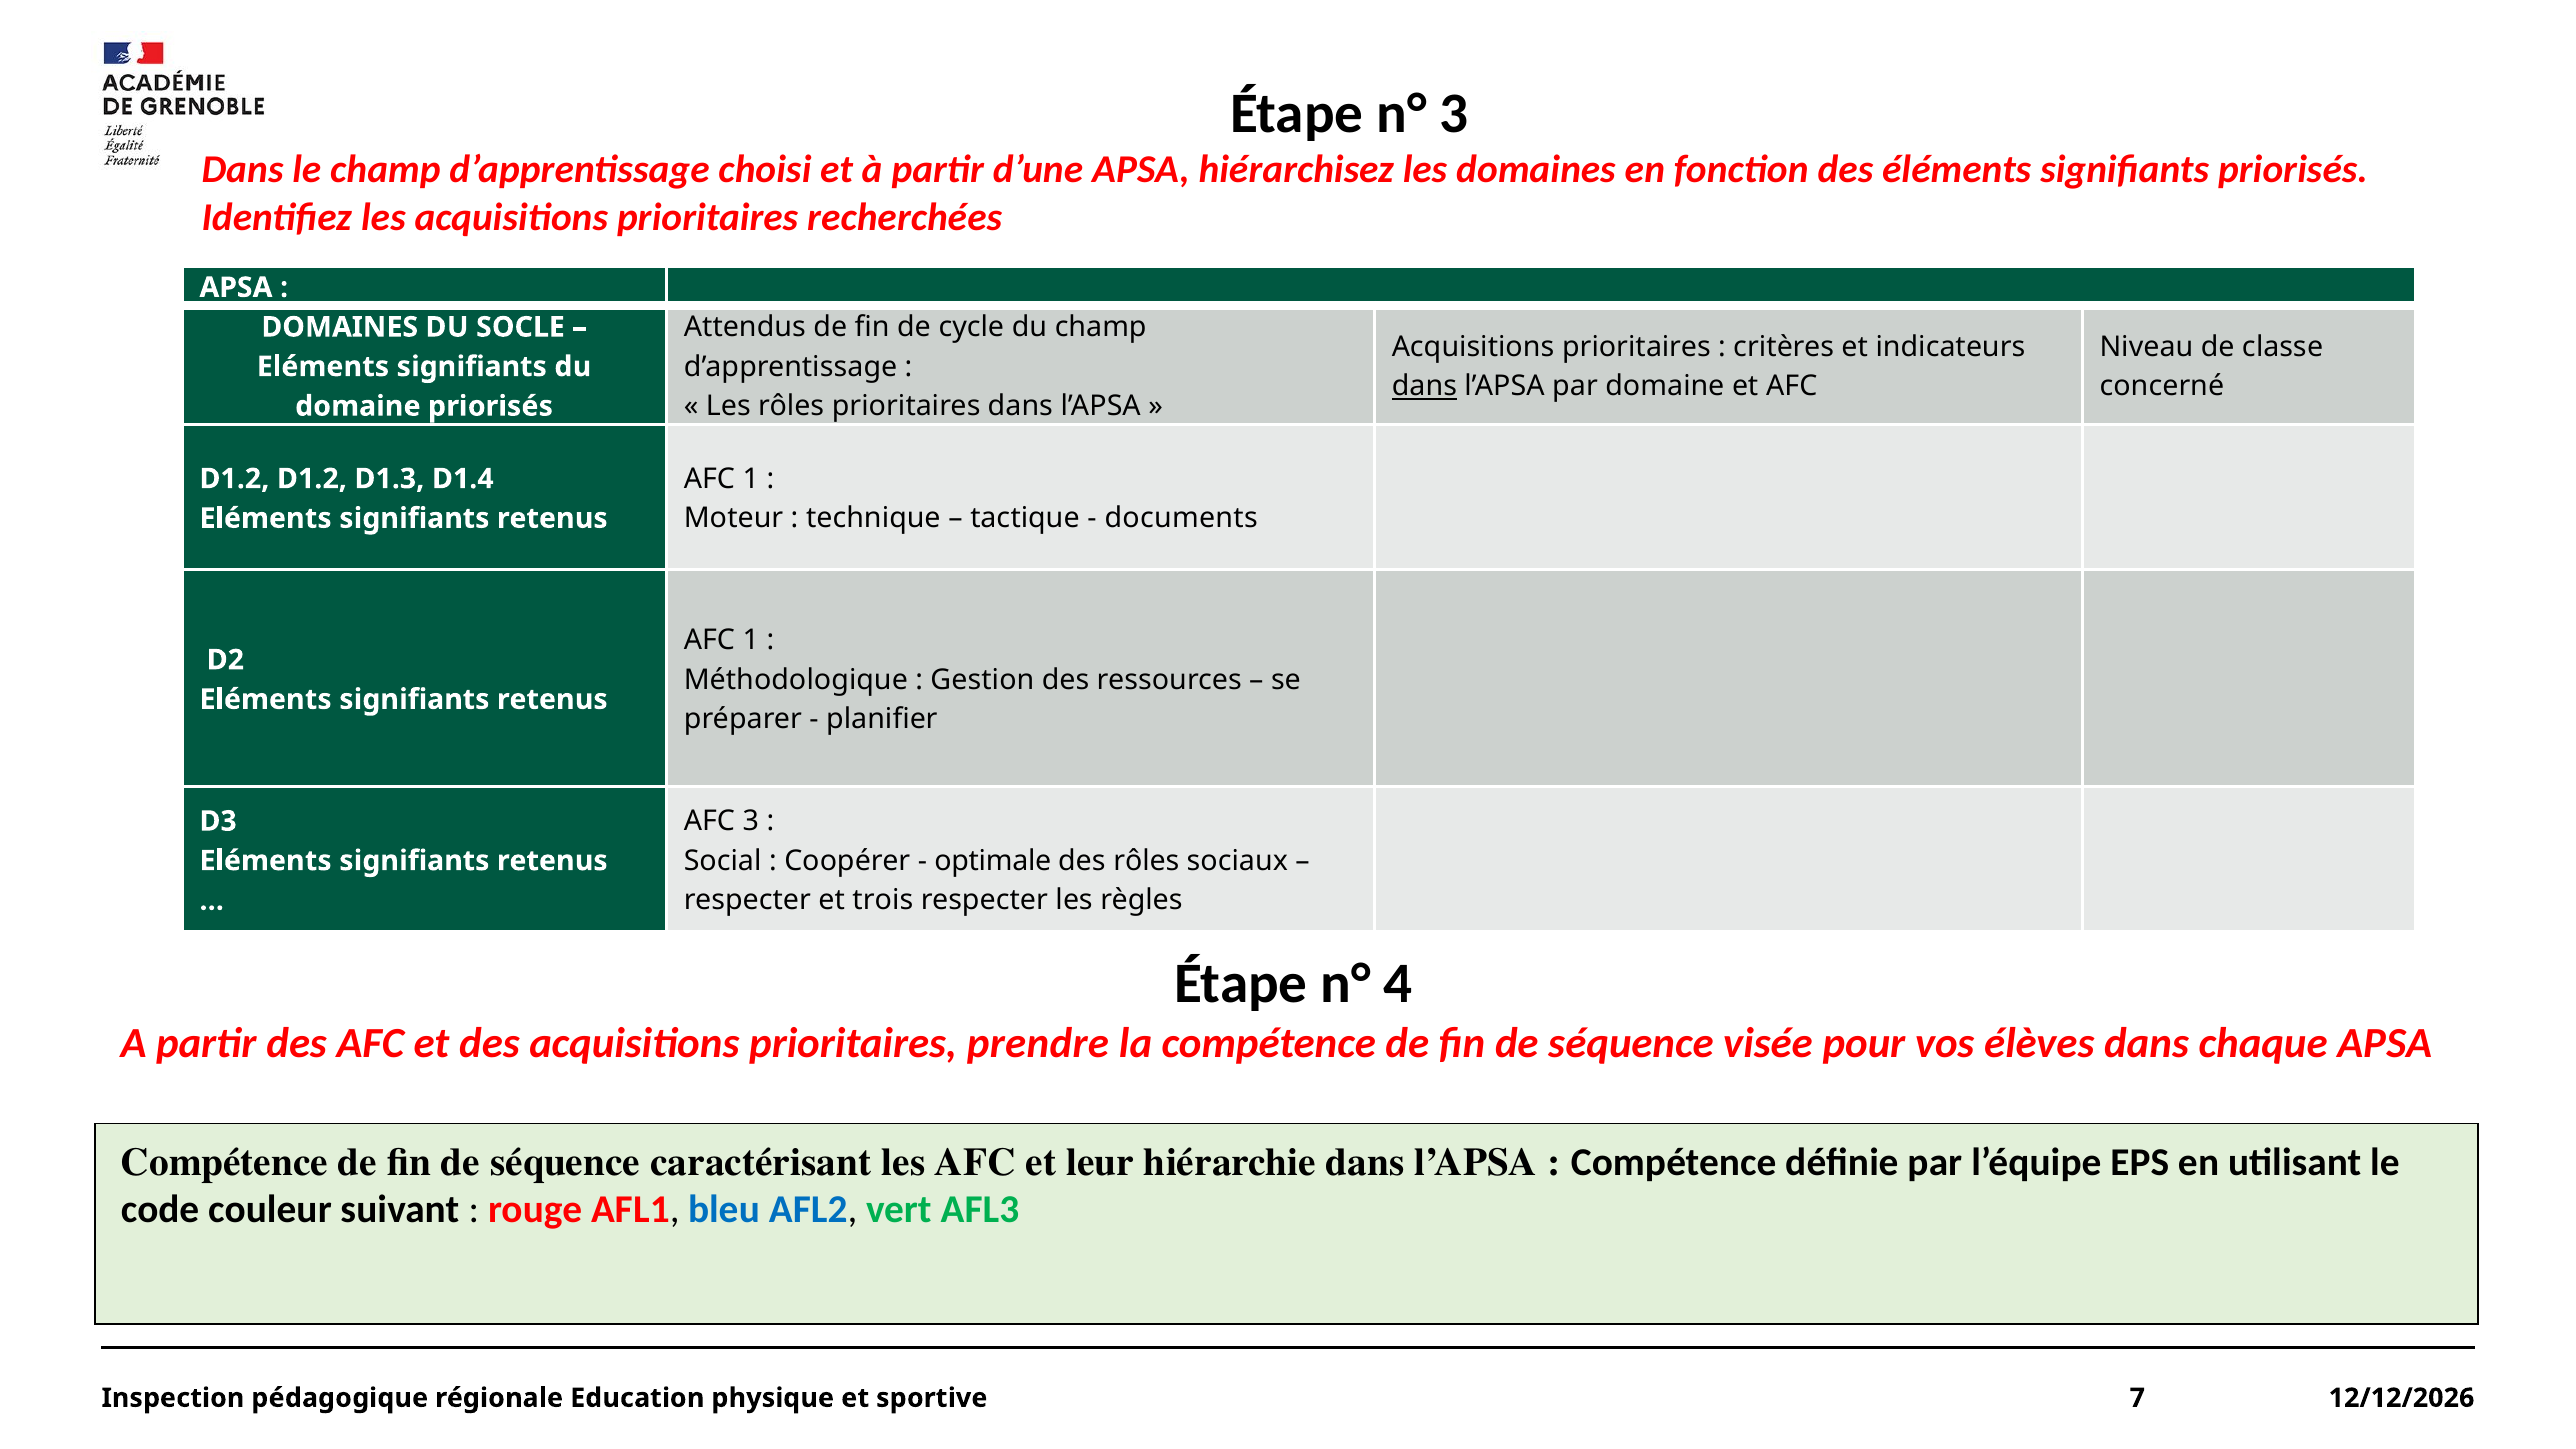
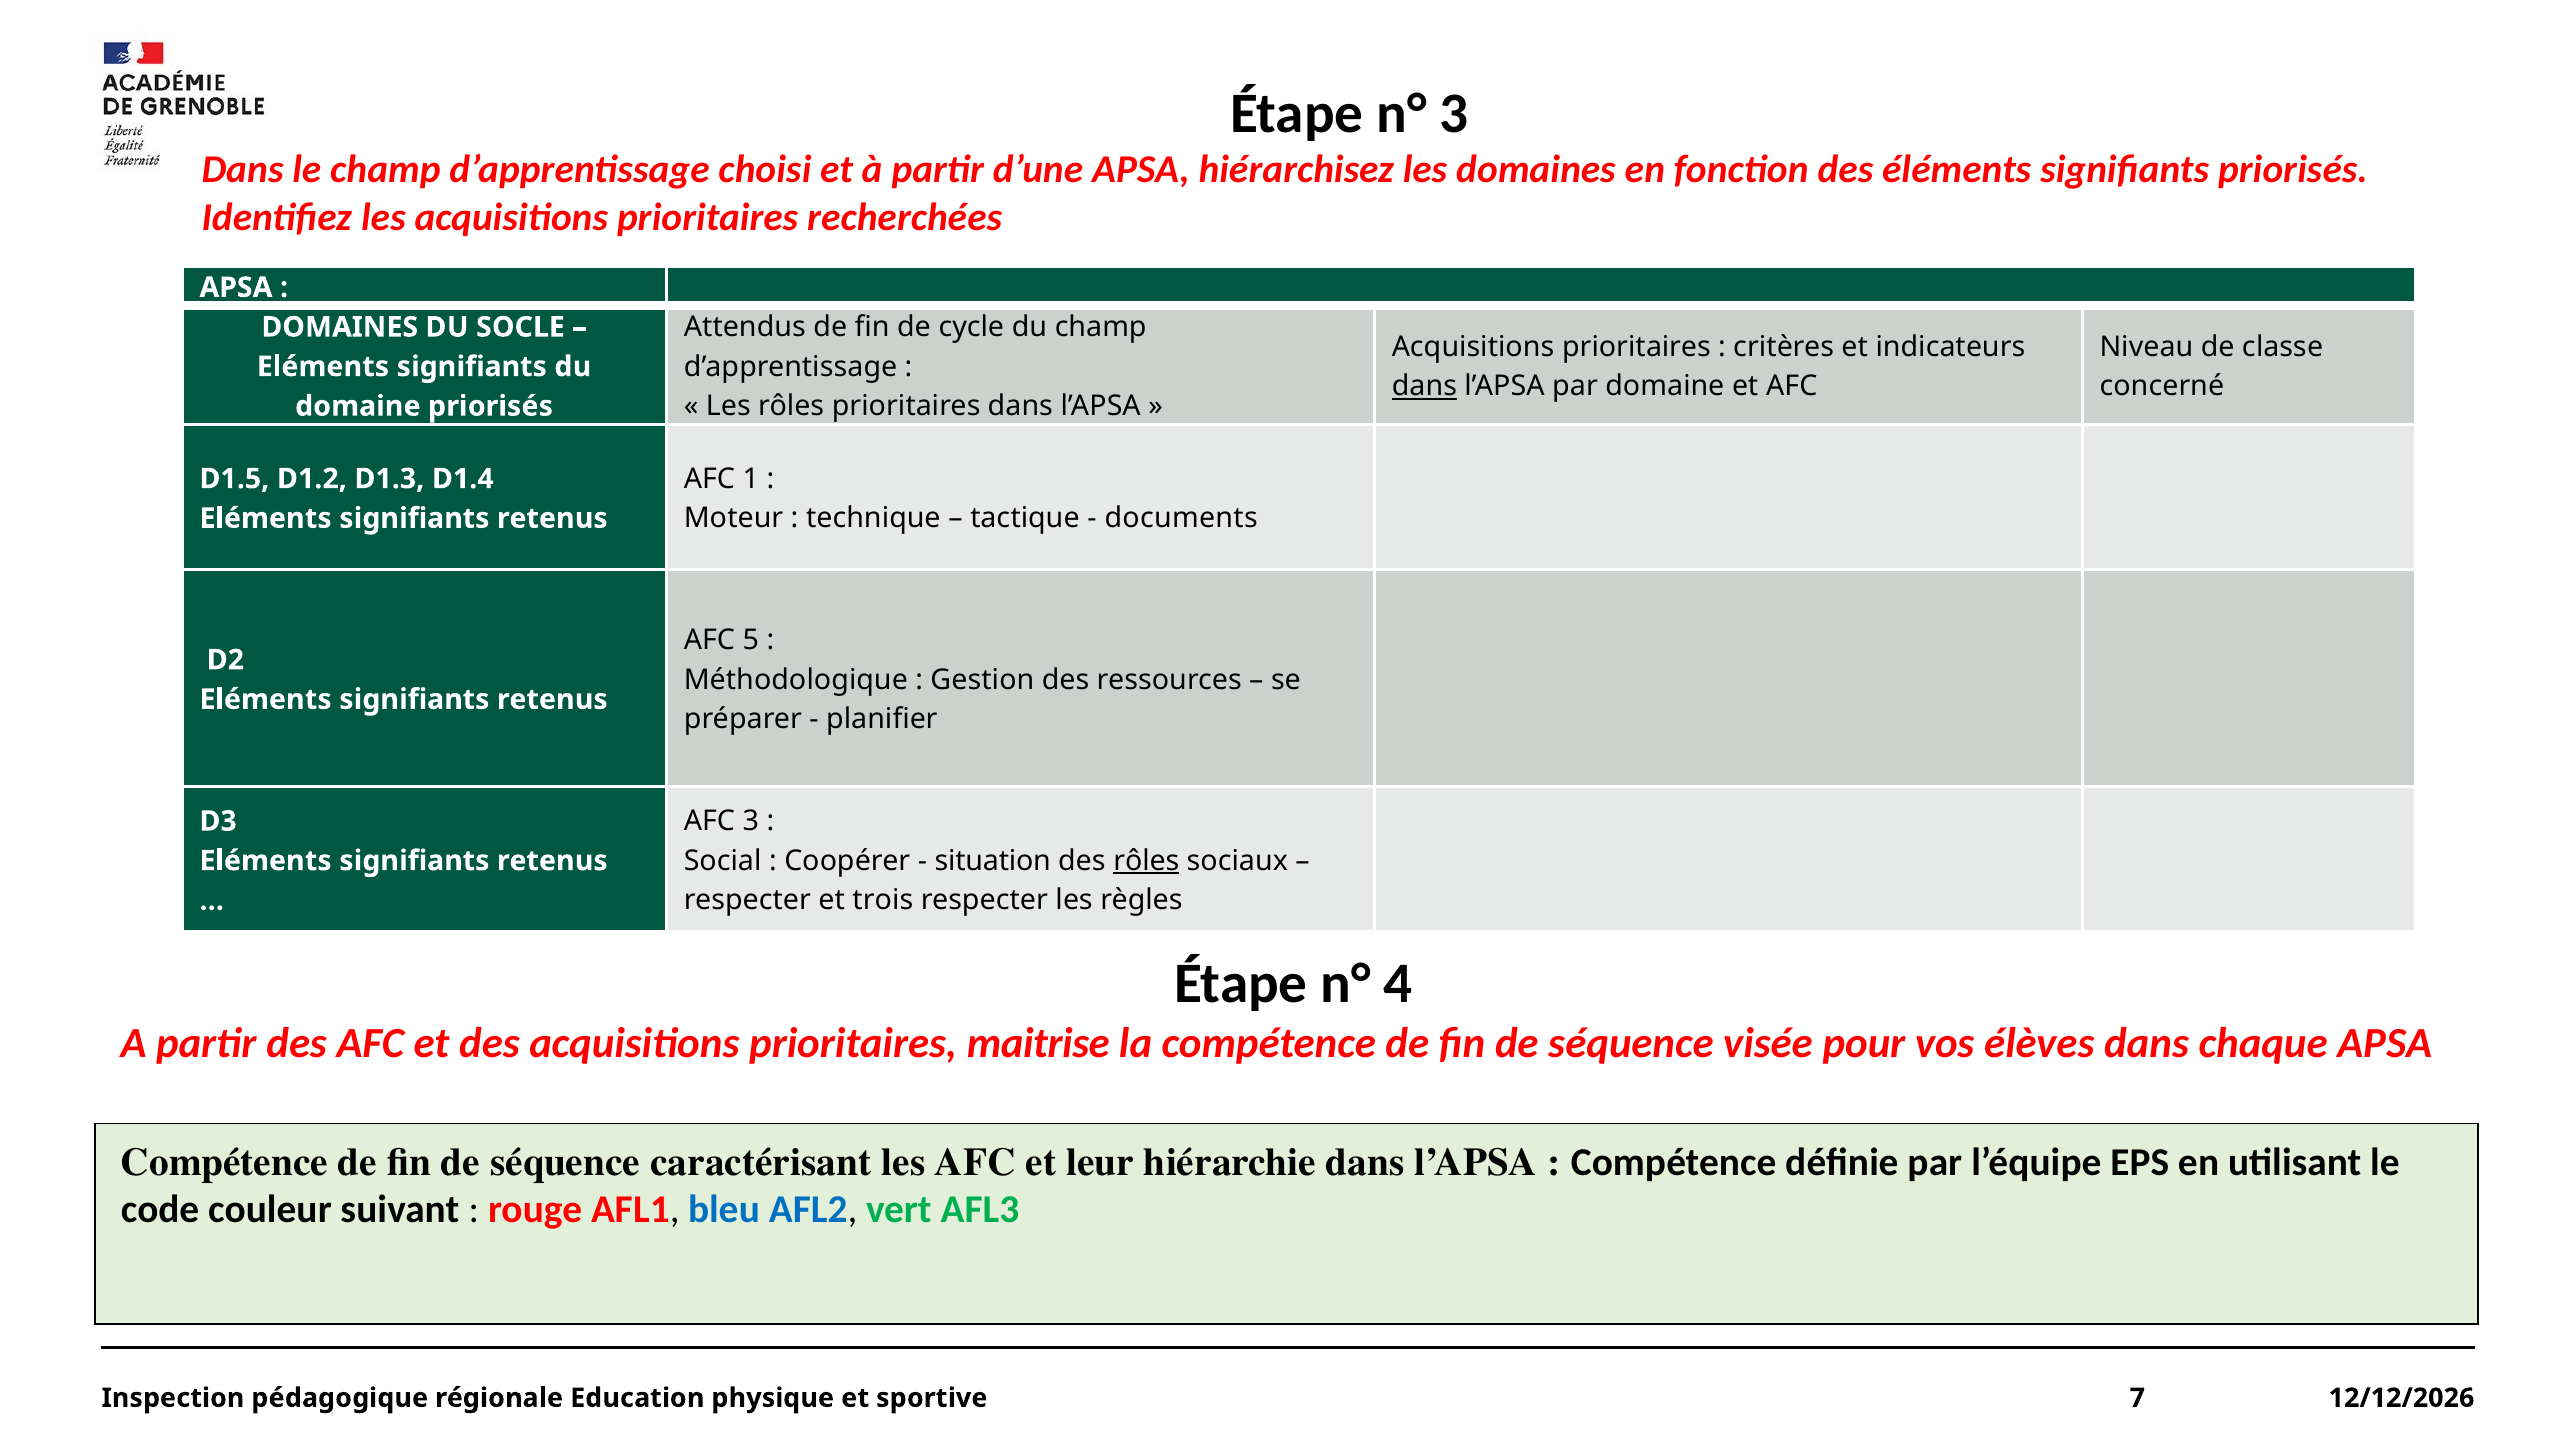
D1.2: D1.2 -> D1.5 (234, 479)
1: 1 -> 5 (751, 640)
optimale: optimale -> situation (993, 861)
rôles underline: none -> present (1146, 861)
prendre: prendre -> maitrise (1038, 1043)
